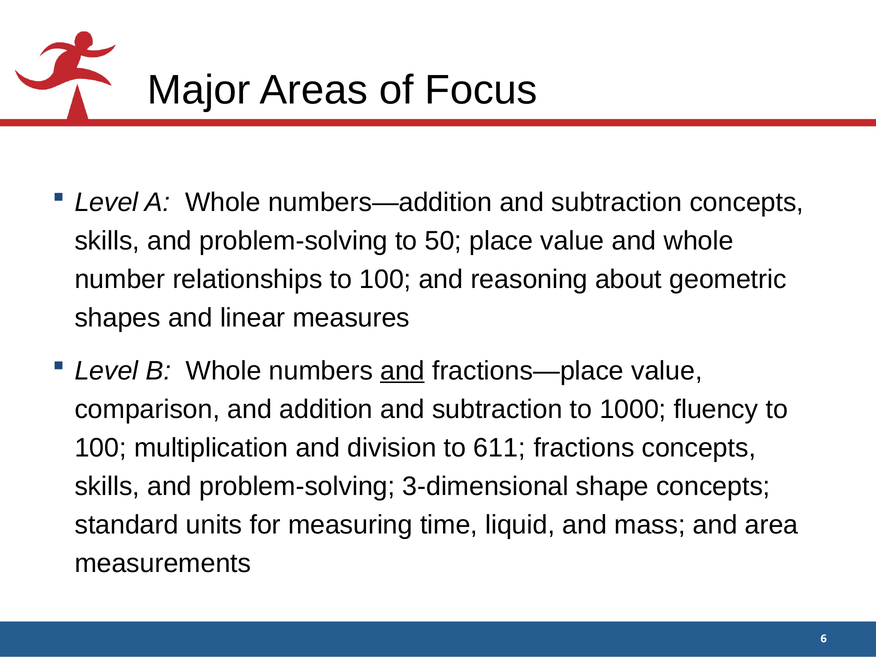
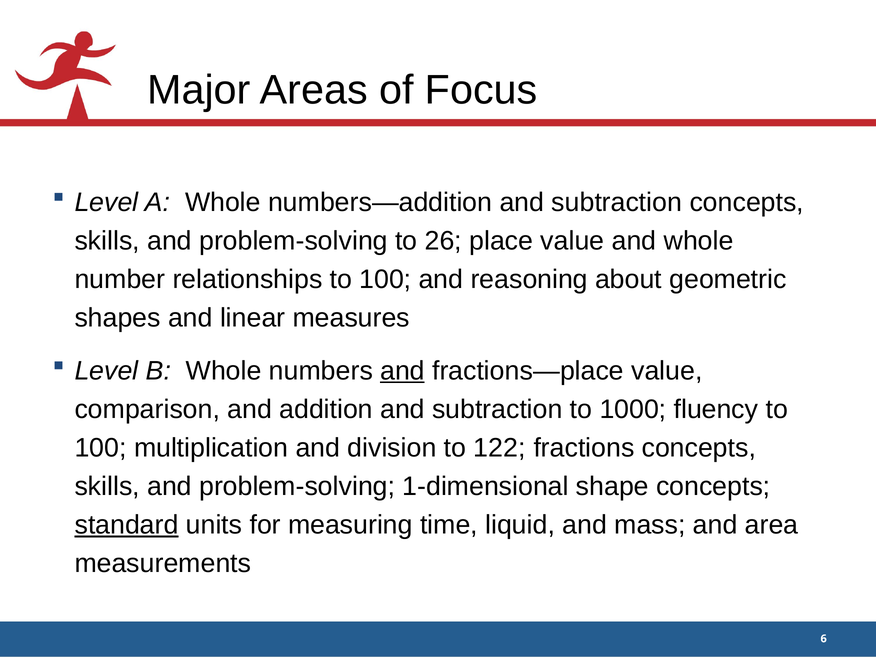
50: 50 -> 26 (443, 241)
611: 611 -> 122 (499, 448)
3-dimensional: 3-dimensional -> 1-dimensional (486, 486)
standard underline: none -> present (127, 525)
